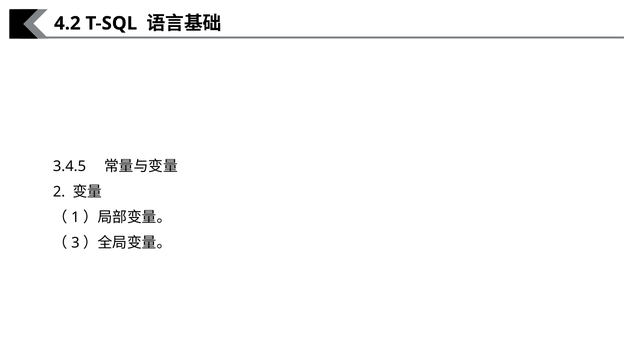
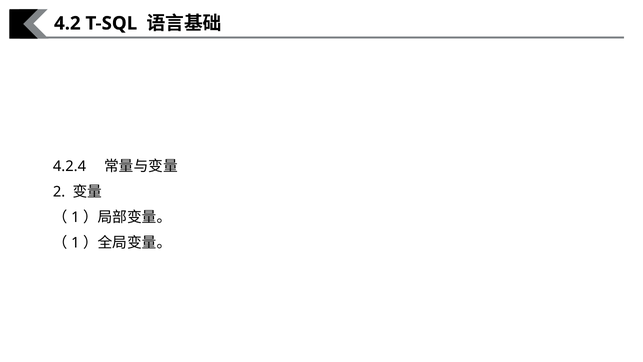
3.4.5: 3.4.5 -> 4.2.4 (70, 166)
3: 3 -> 1 (75, 243)
